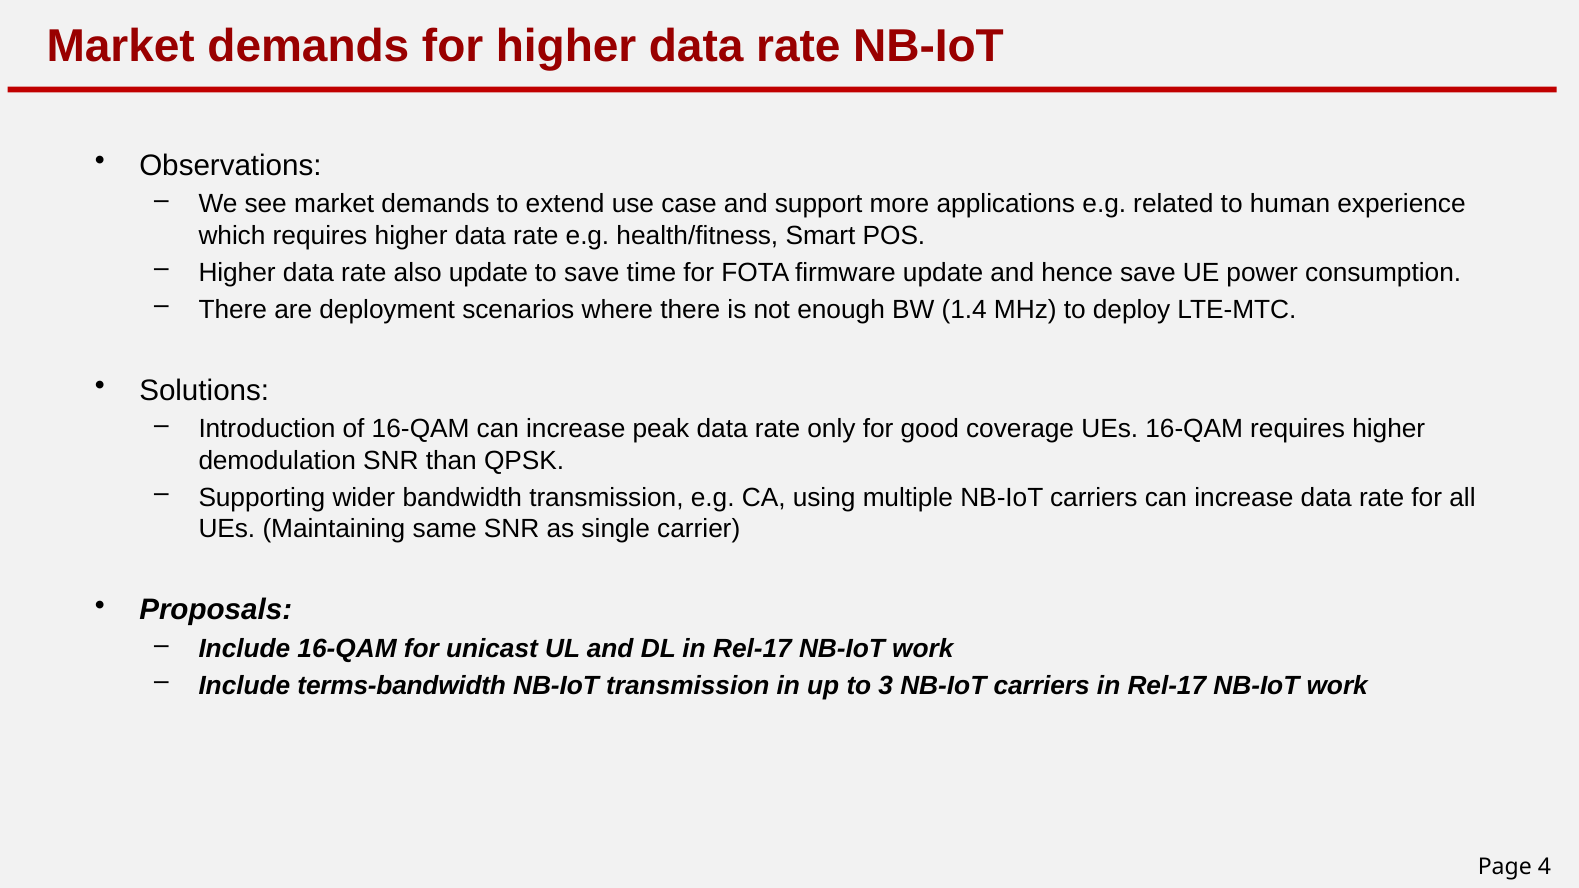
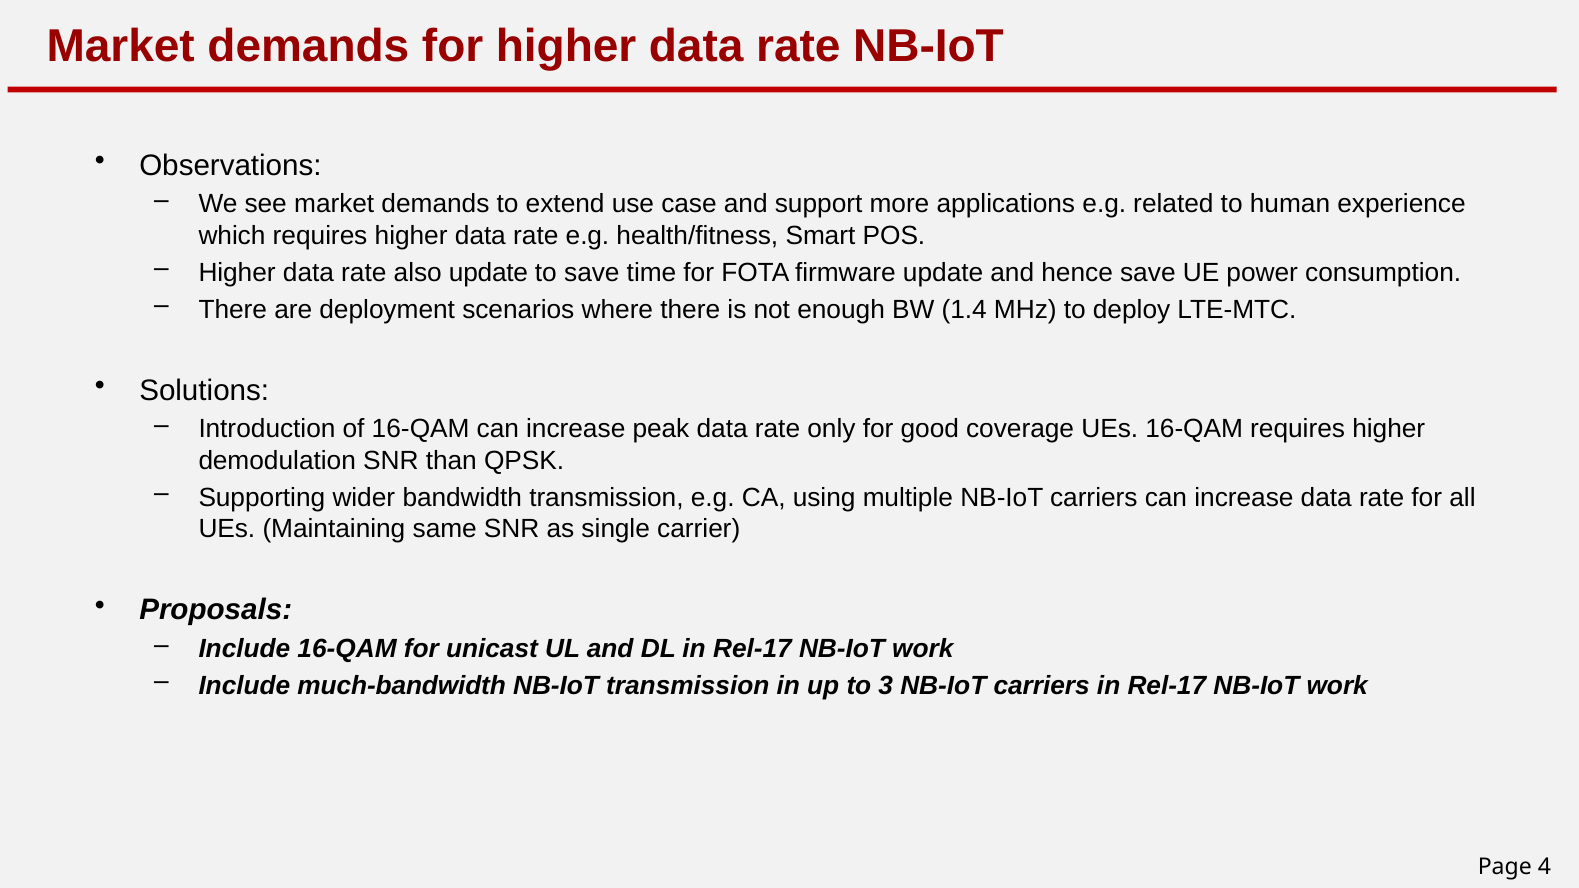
terms-bandwidth: terms-bandwidth -> much-bandwidth (402, 685)
